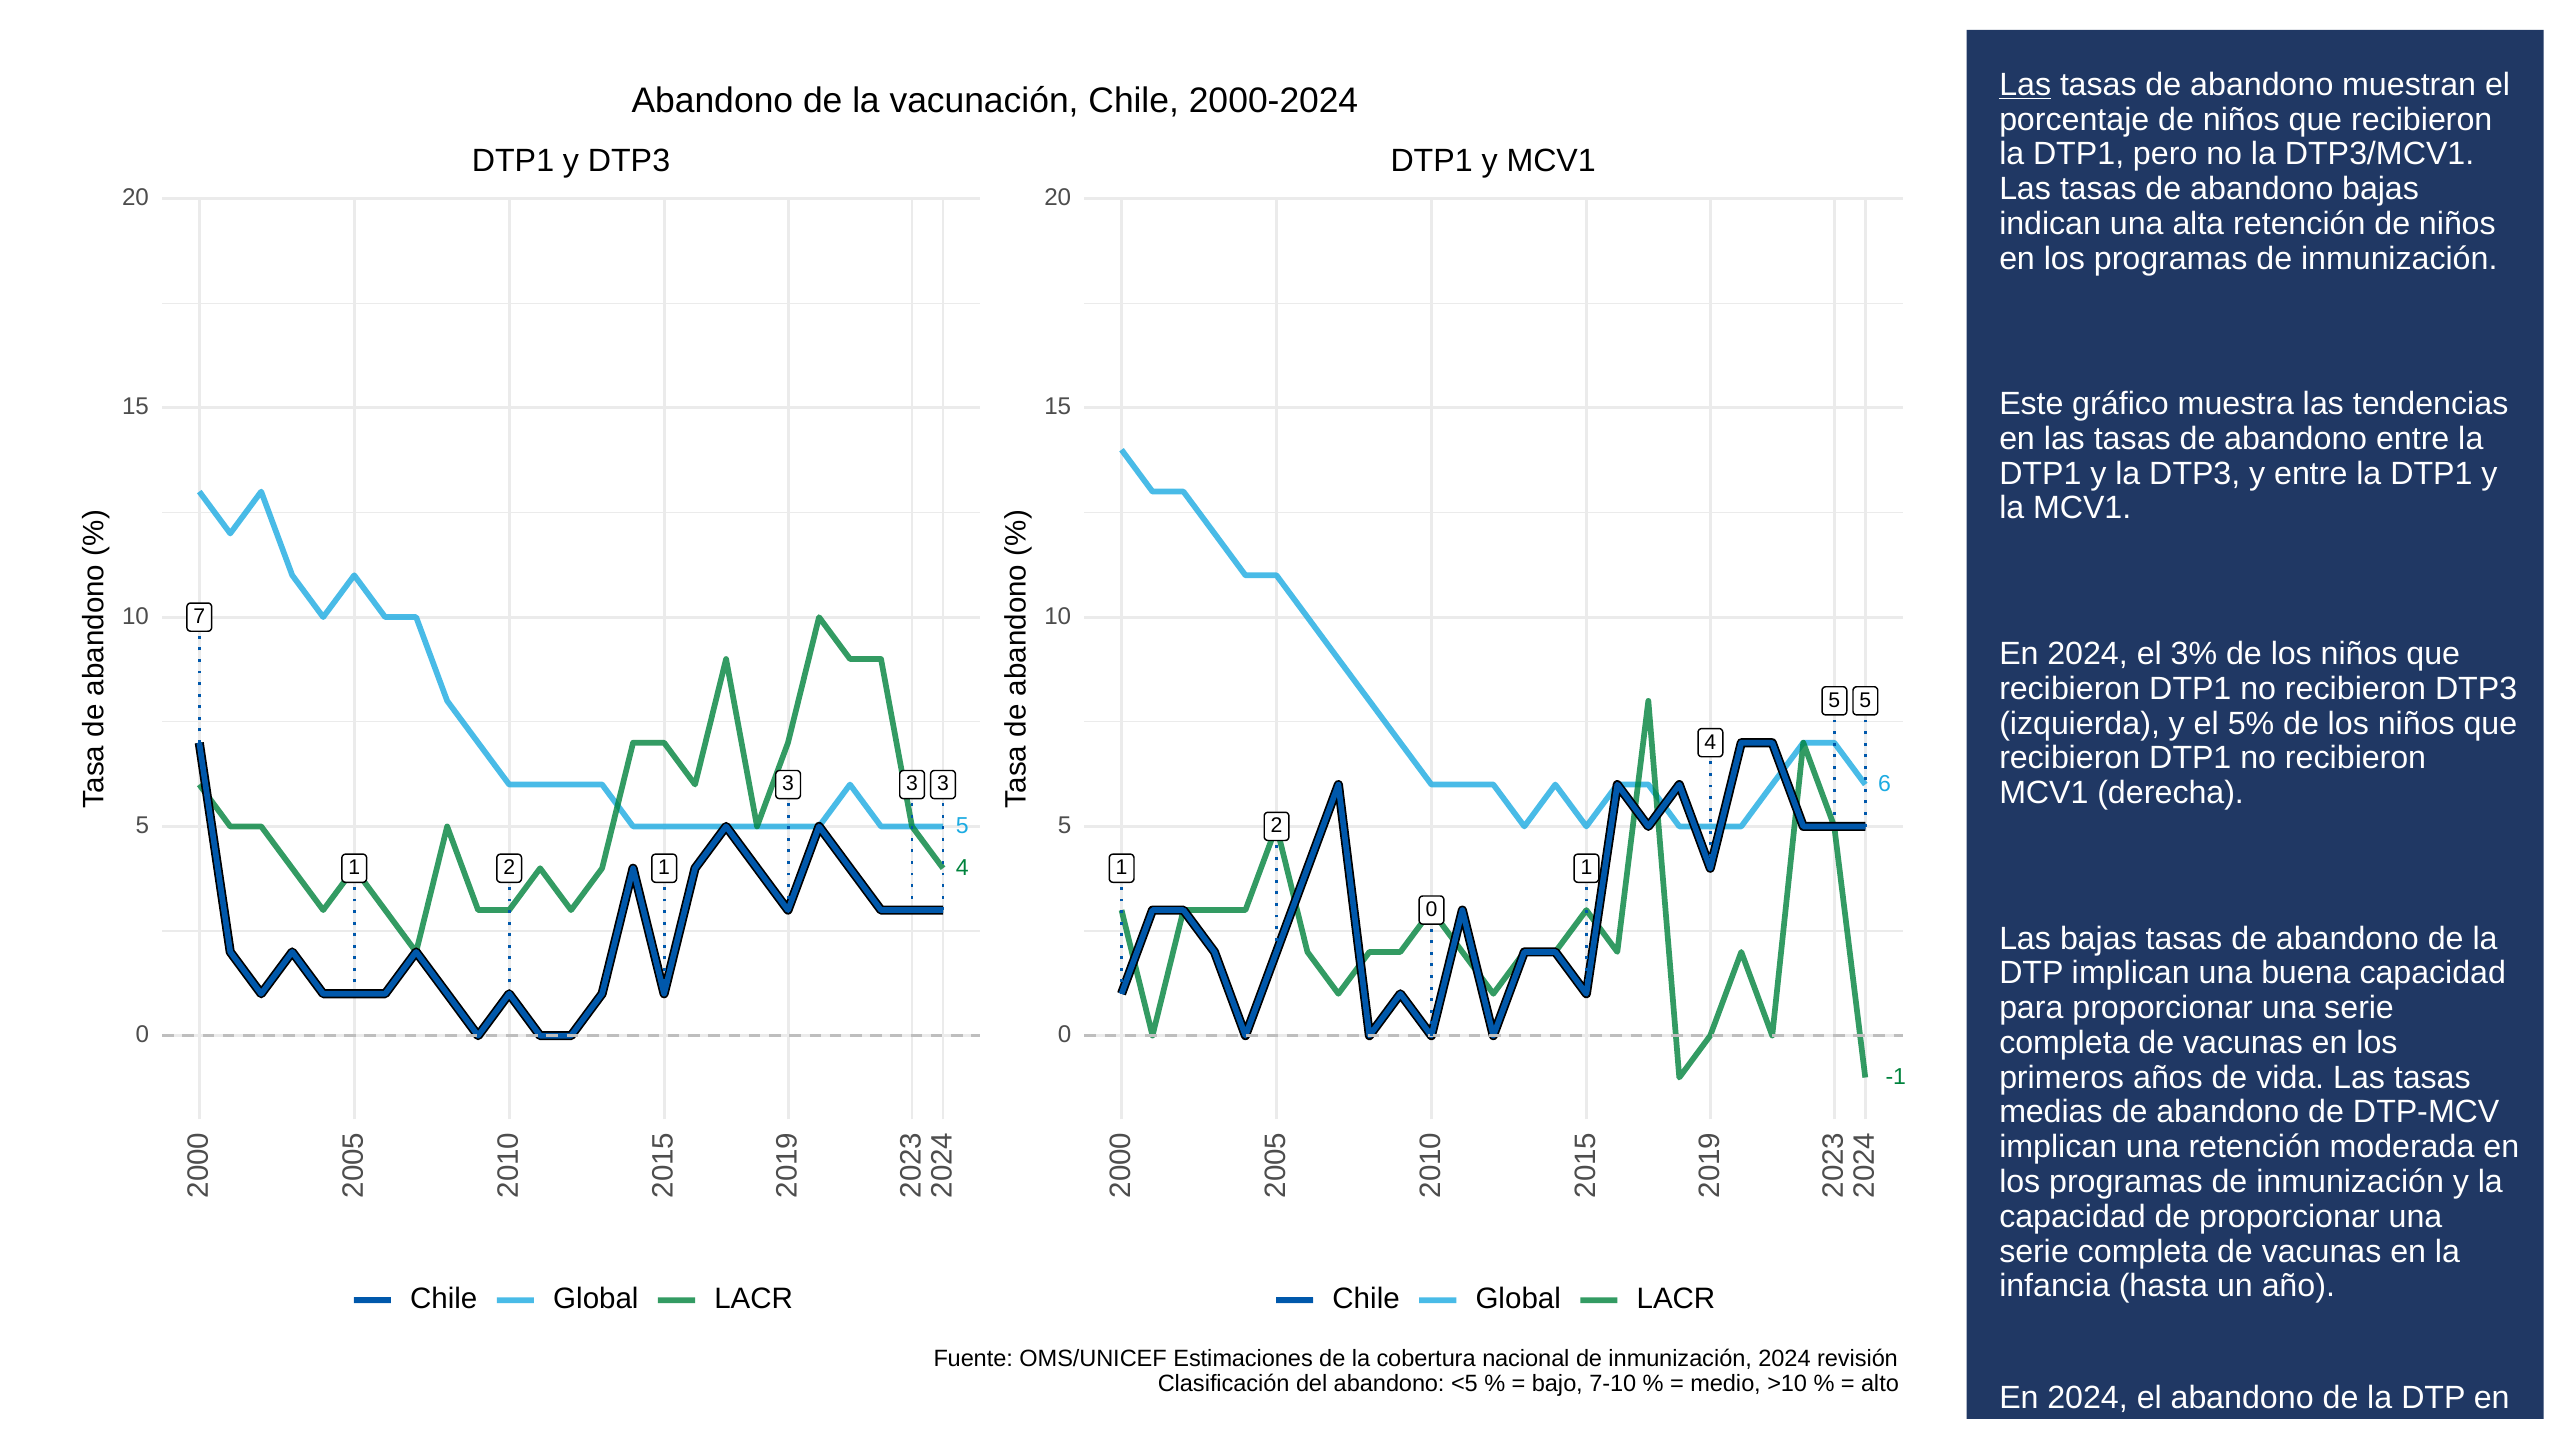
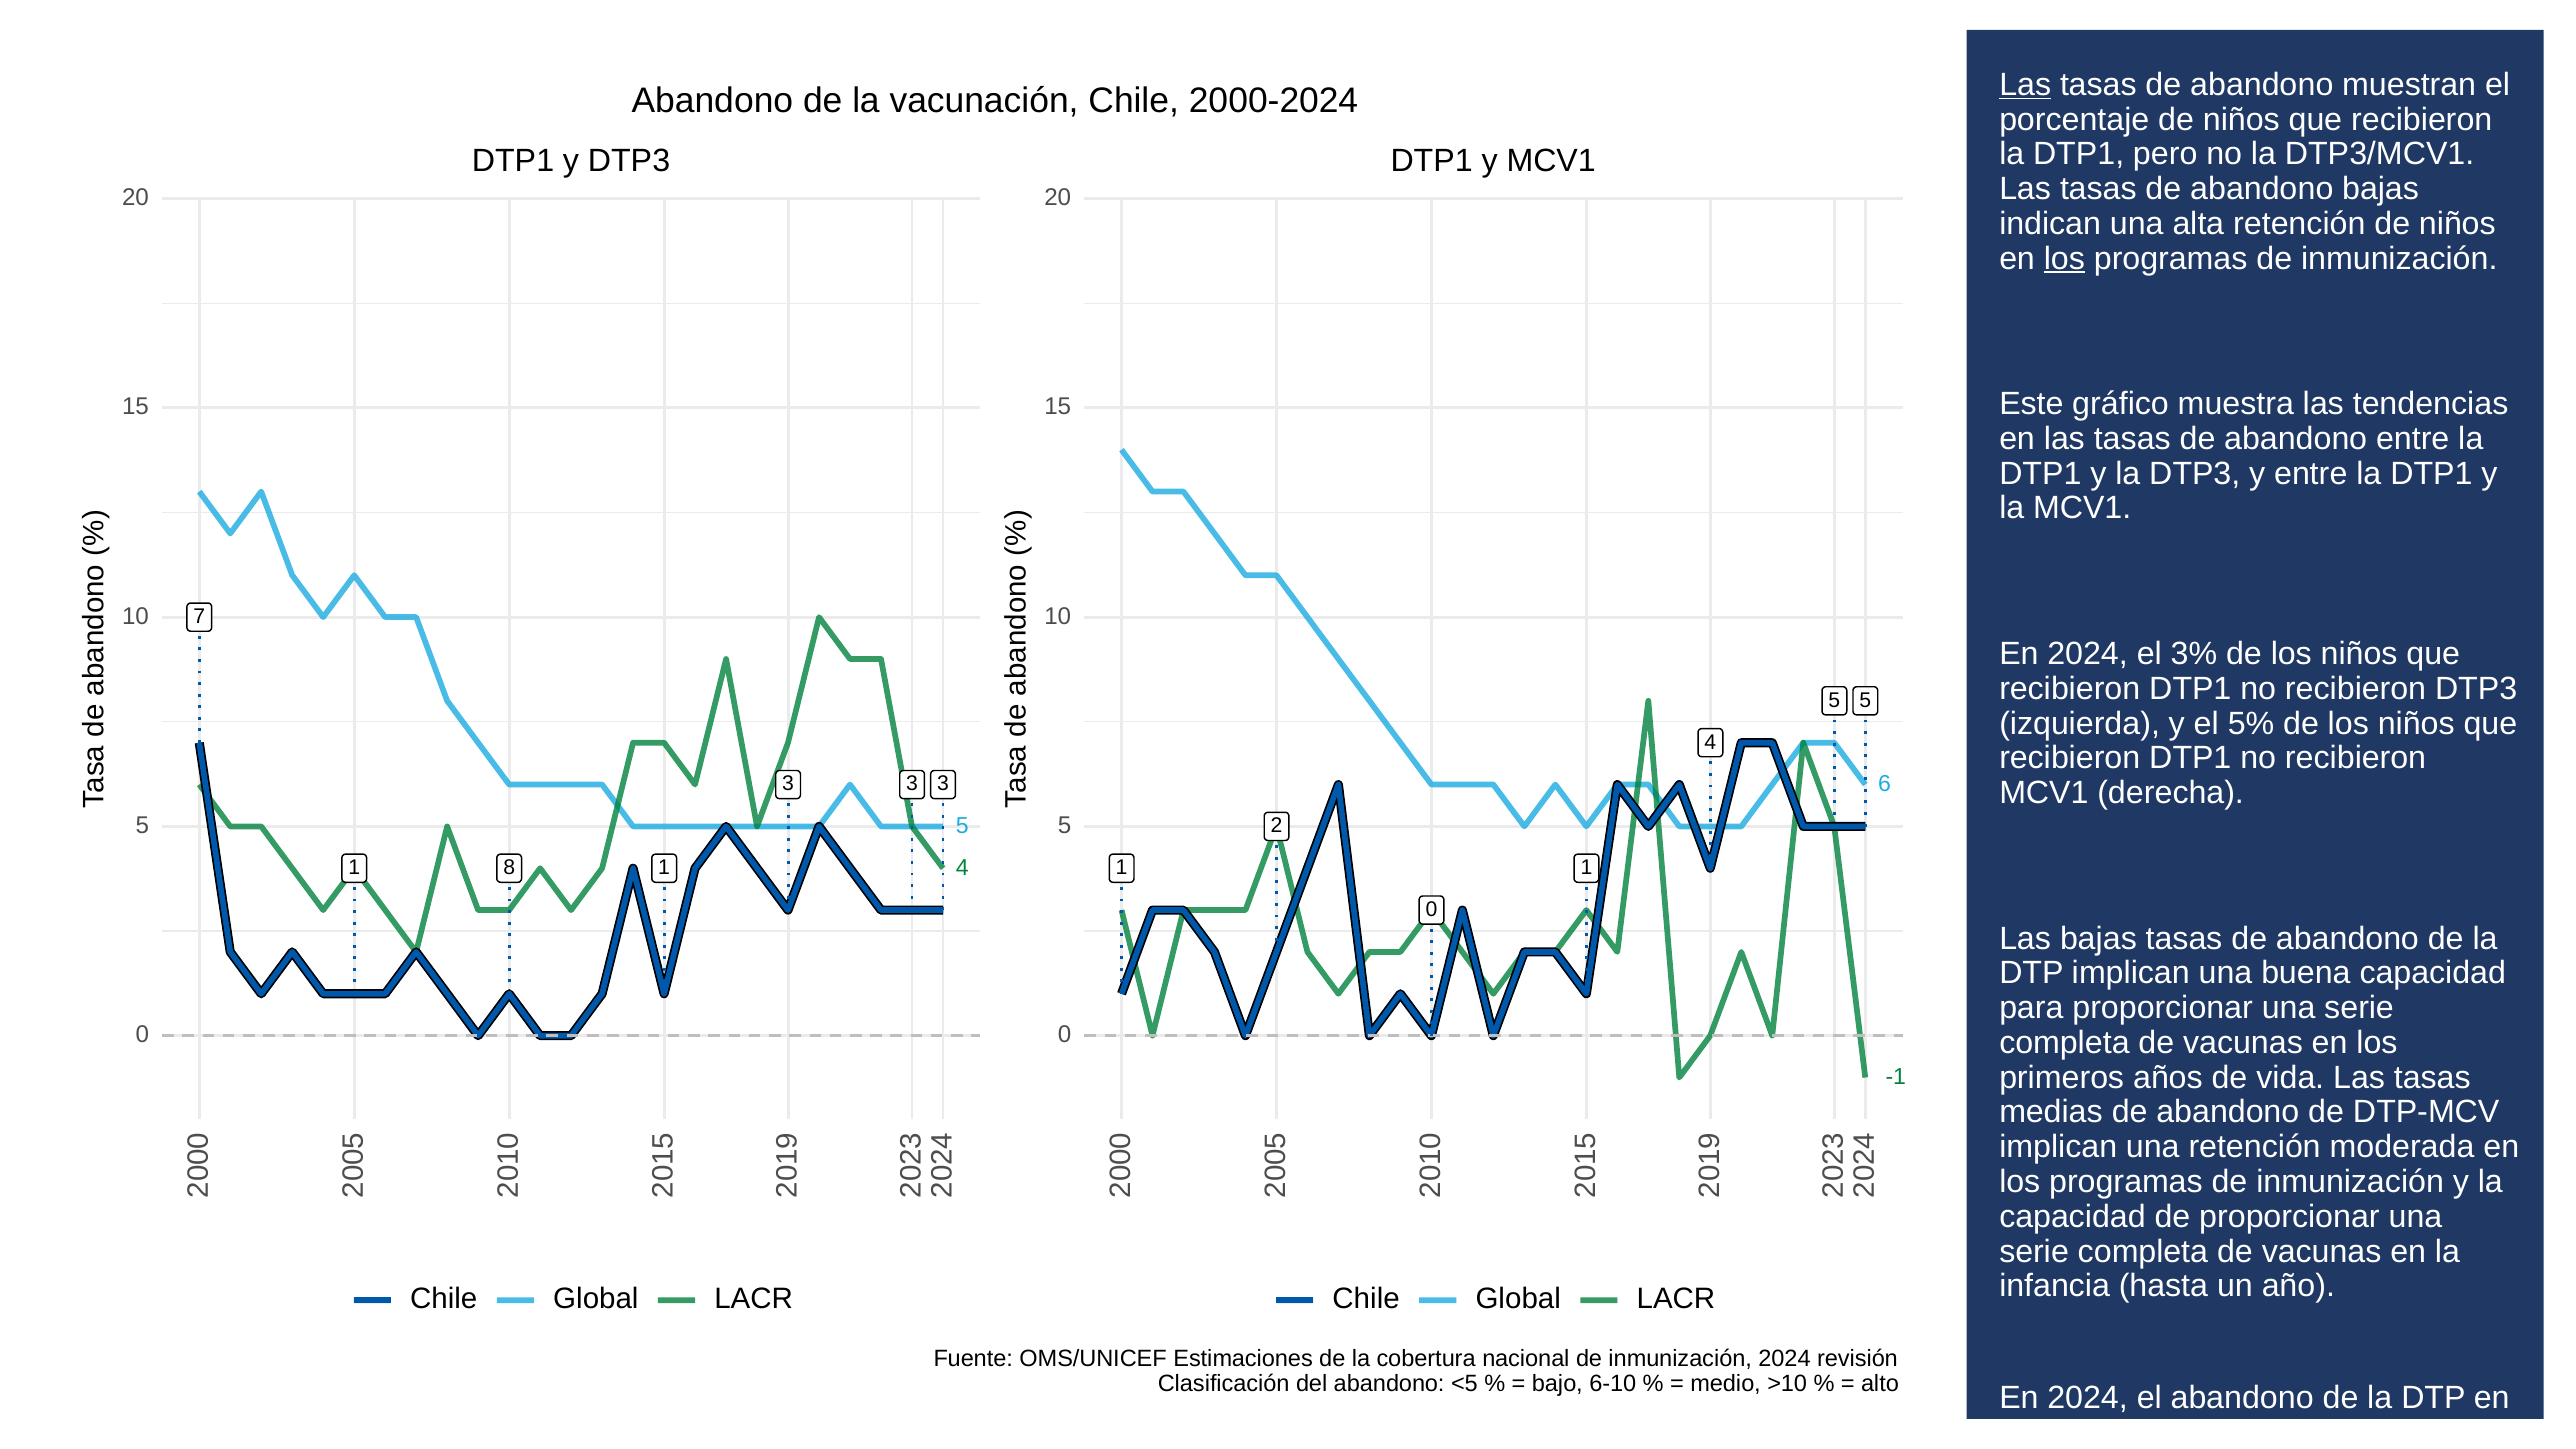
los underline: none -> present (2064, 258)
2: 2 -> 8 (509, 868)
7-10: 7-10 -> 6-10 (1613, 1383)
